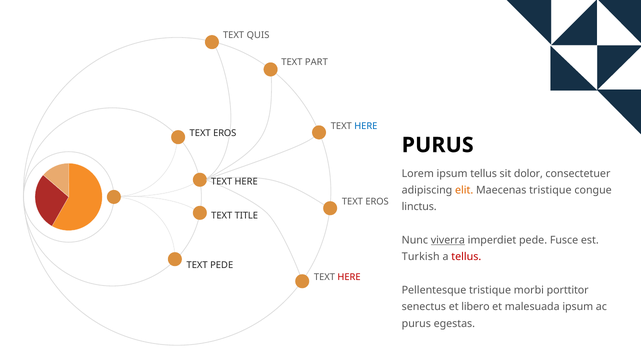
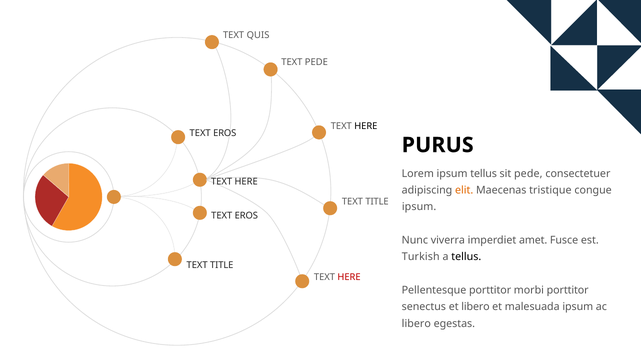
TEXT PART: PART -> PEDE (316, 62)
HERE colour: blue -> black (366, 126)
sit dolor: dolor -> pede (528, 173)
EROS: EROS -> TITLE (377, 201)
linctus: linctus -> ipsum (419, 207)
TITLE: TITLE -> EROS (246, 215)
viverra underline: present -> none (448, 240)
imperdiet pede: pede -> amet (533, 240)
tellus colour: red -> black (466, 257)
PEDE: PEDE -> TITLE (222, 265)
Pellentesque tristique: tristique -> porttitor (490, 290)
purus: purus -> libero (416, 323)
